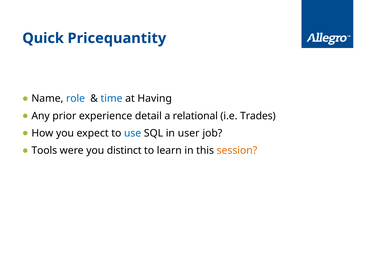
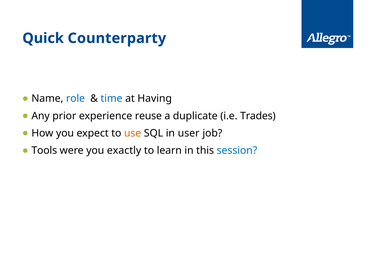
Pricequantity: Pricequantity -> Counterparty (117, 38)
detail: detail -> reuse (148, 116)
relational: relational -> duplicate (195, 116)
use colour: blue -> orange (133, 133)
distinct: distinct -> exactly (124, 151)
session colour: orange -> blue (237, 151)
